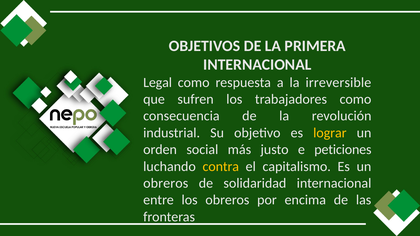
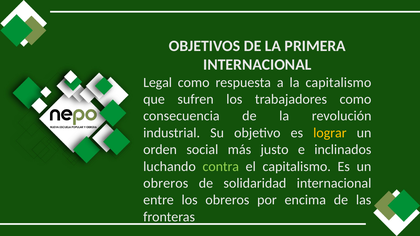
la irreversible: irreversible -> capitalismo (338, 83)
peticiones: peticiones -> inclinados (343, 150)
contra colour: yellow -> light green (221, 167)
